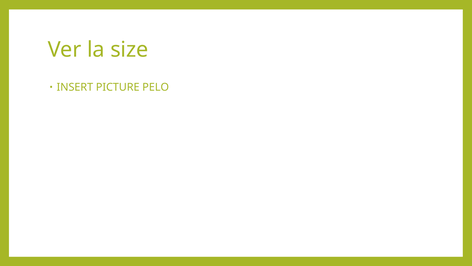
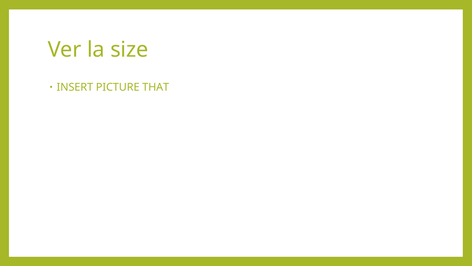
PELO: PELO -> THAT (156, 87)
